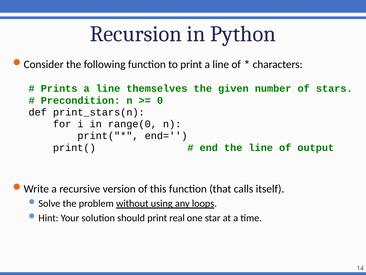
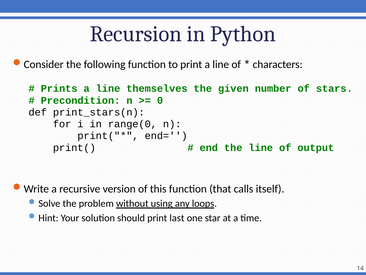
real: real -> last (177, 217)
